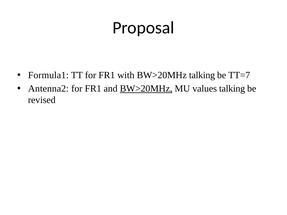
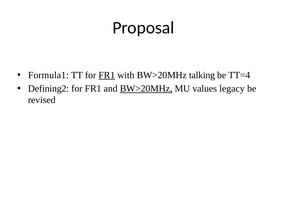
FR1 underline: none -> present (107, 75)
TT=7: TT=7 -> TT=4 (239, 75)
Antenna2: Antenna2 -> Defining2 (48, 89)
values talking: talking -> legacy (232, 89)
